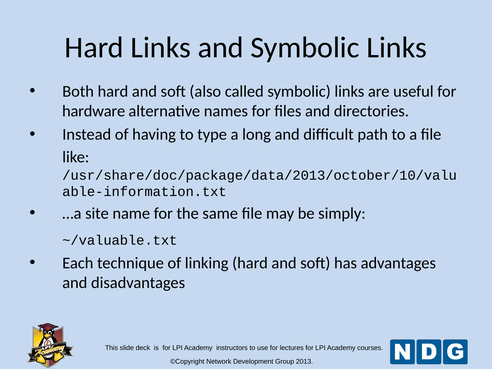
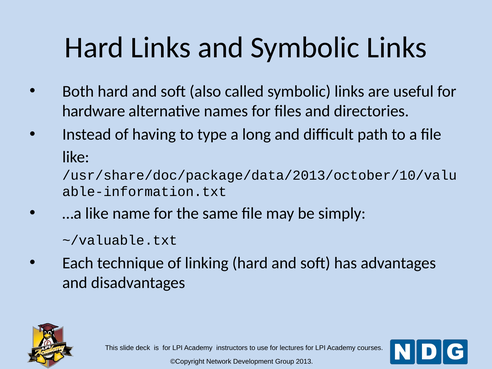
…a site: site -> like (97, 213)
